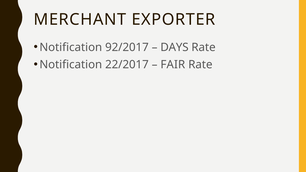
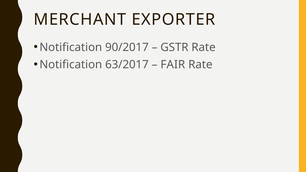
92/2017: 92/2017 -> 90/2017 (127, 47)
DAYS: DAYS -> GSTR (174, 47)
22/2017: 22/2017 -> 63/2017 (127, 65)
